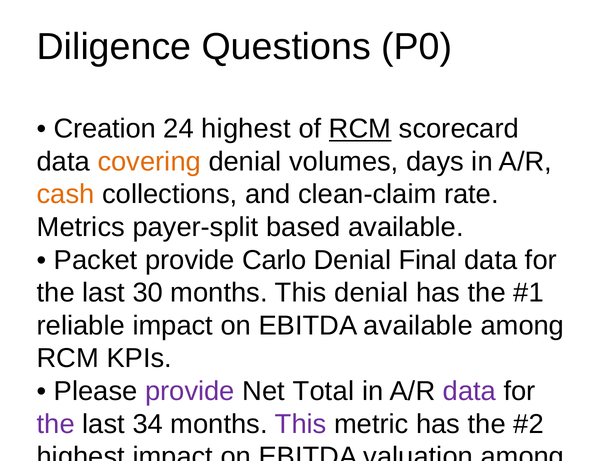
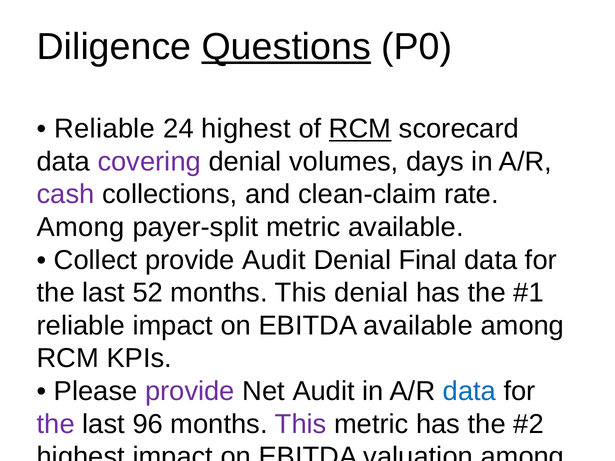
Questions underline: none -> present (286, 47)
Creation: Creation -> Reliable (105, 129)
covering colour: orange -> purple (149, 162)
cash colour: orange -> purple (66, 195)
Metrics: Metrics -> Among (81, 227)
payer-split based: based -> metric (303, 227)
Packet: Packet -> Collect (96, 260)
provide Carlo: Carlo -> Audit (274, 260)
30: 30 -> 52 (148, 293)
Net Total: Total -> Audit (324, 391)
data colour: purple -> blue (469, 391)
34: 34 -> 96 (148, 424)
